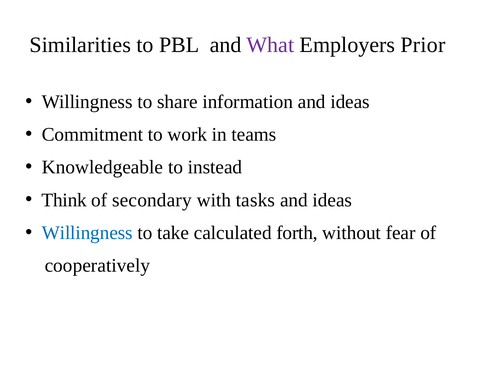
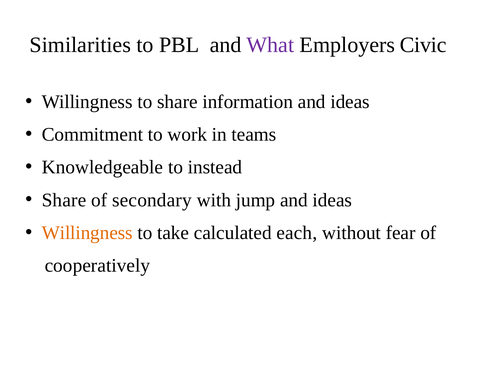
Prior: Prior -> Civic (423, 45)
Think: Think -> Share (64, 200)
tasks: tasks -> jump (256, 200)
Willingness colour: blue -> orange (87, 233)
forth: forth -> each (297, 233)
